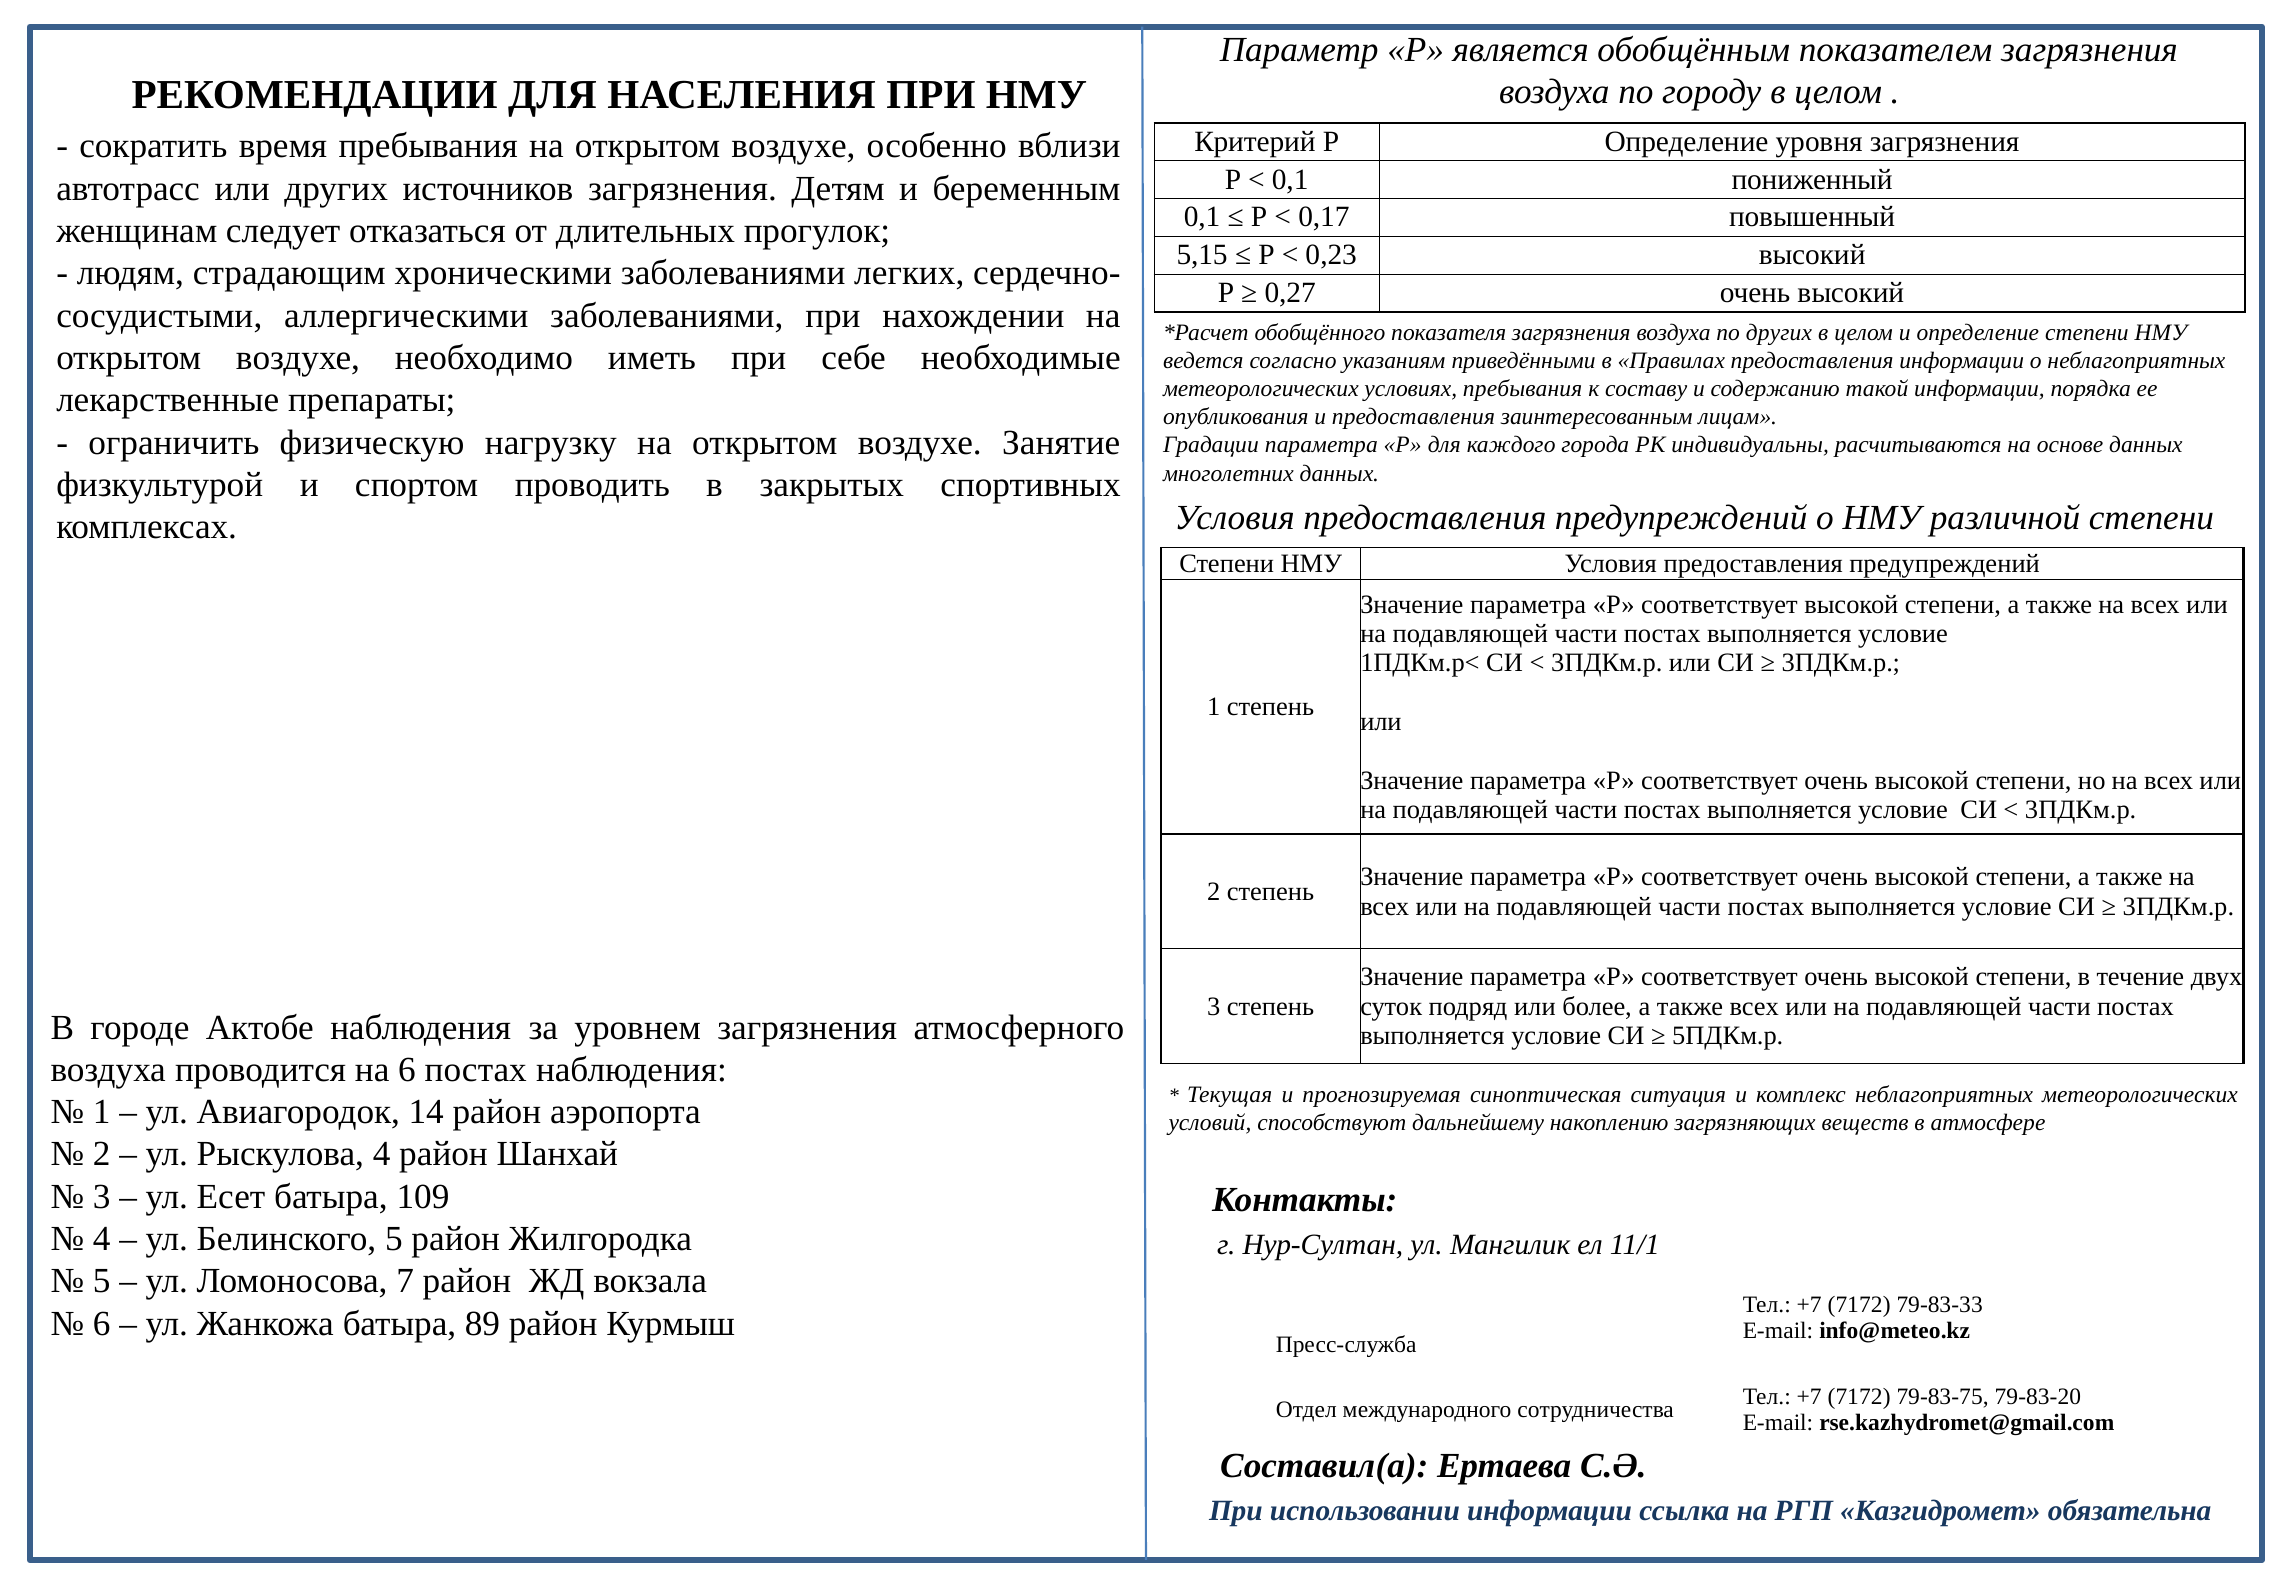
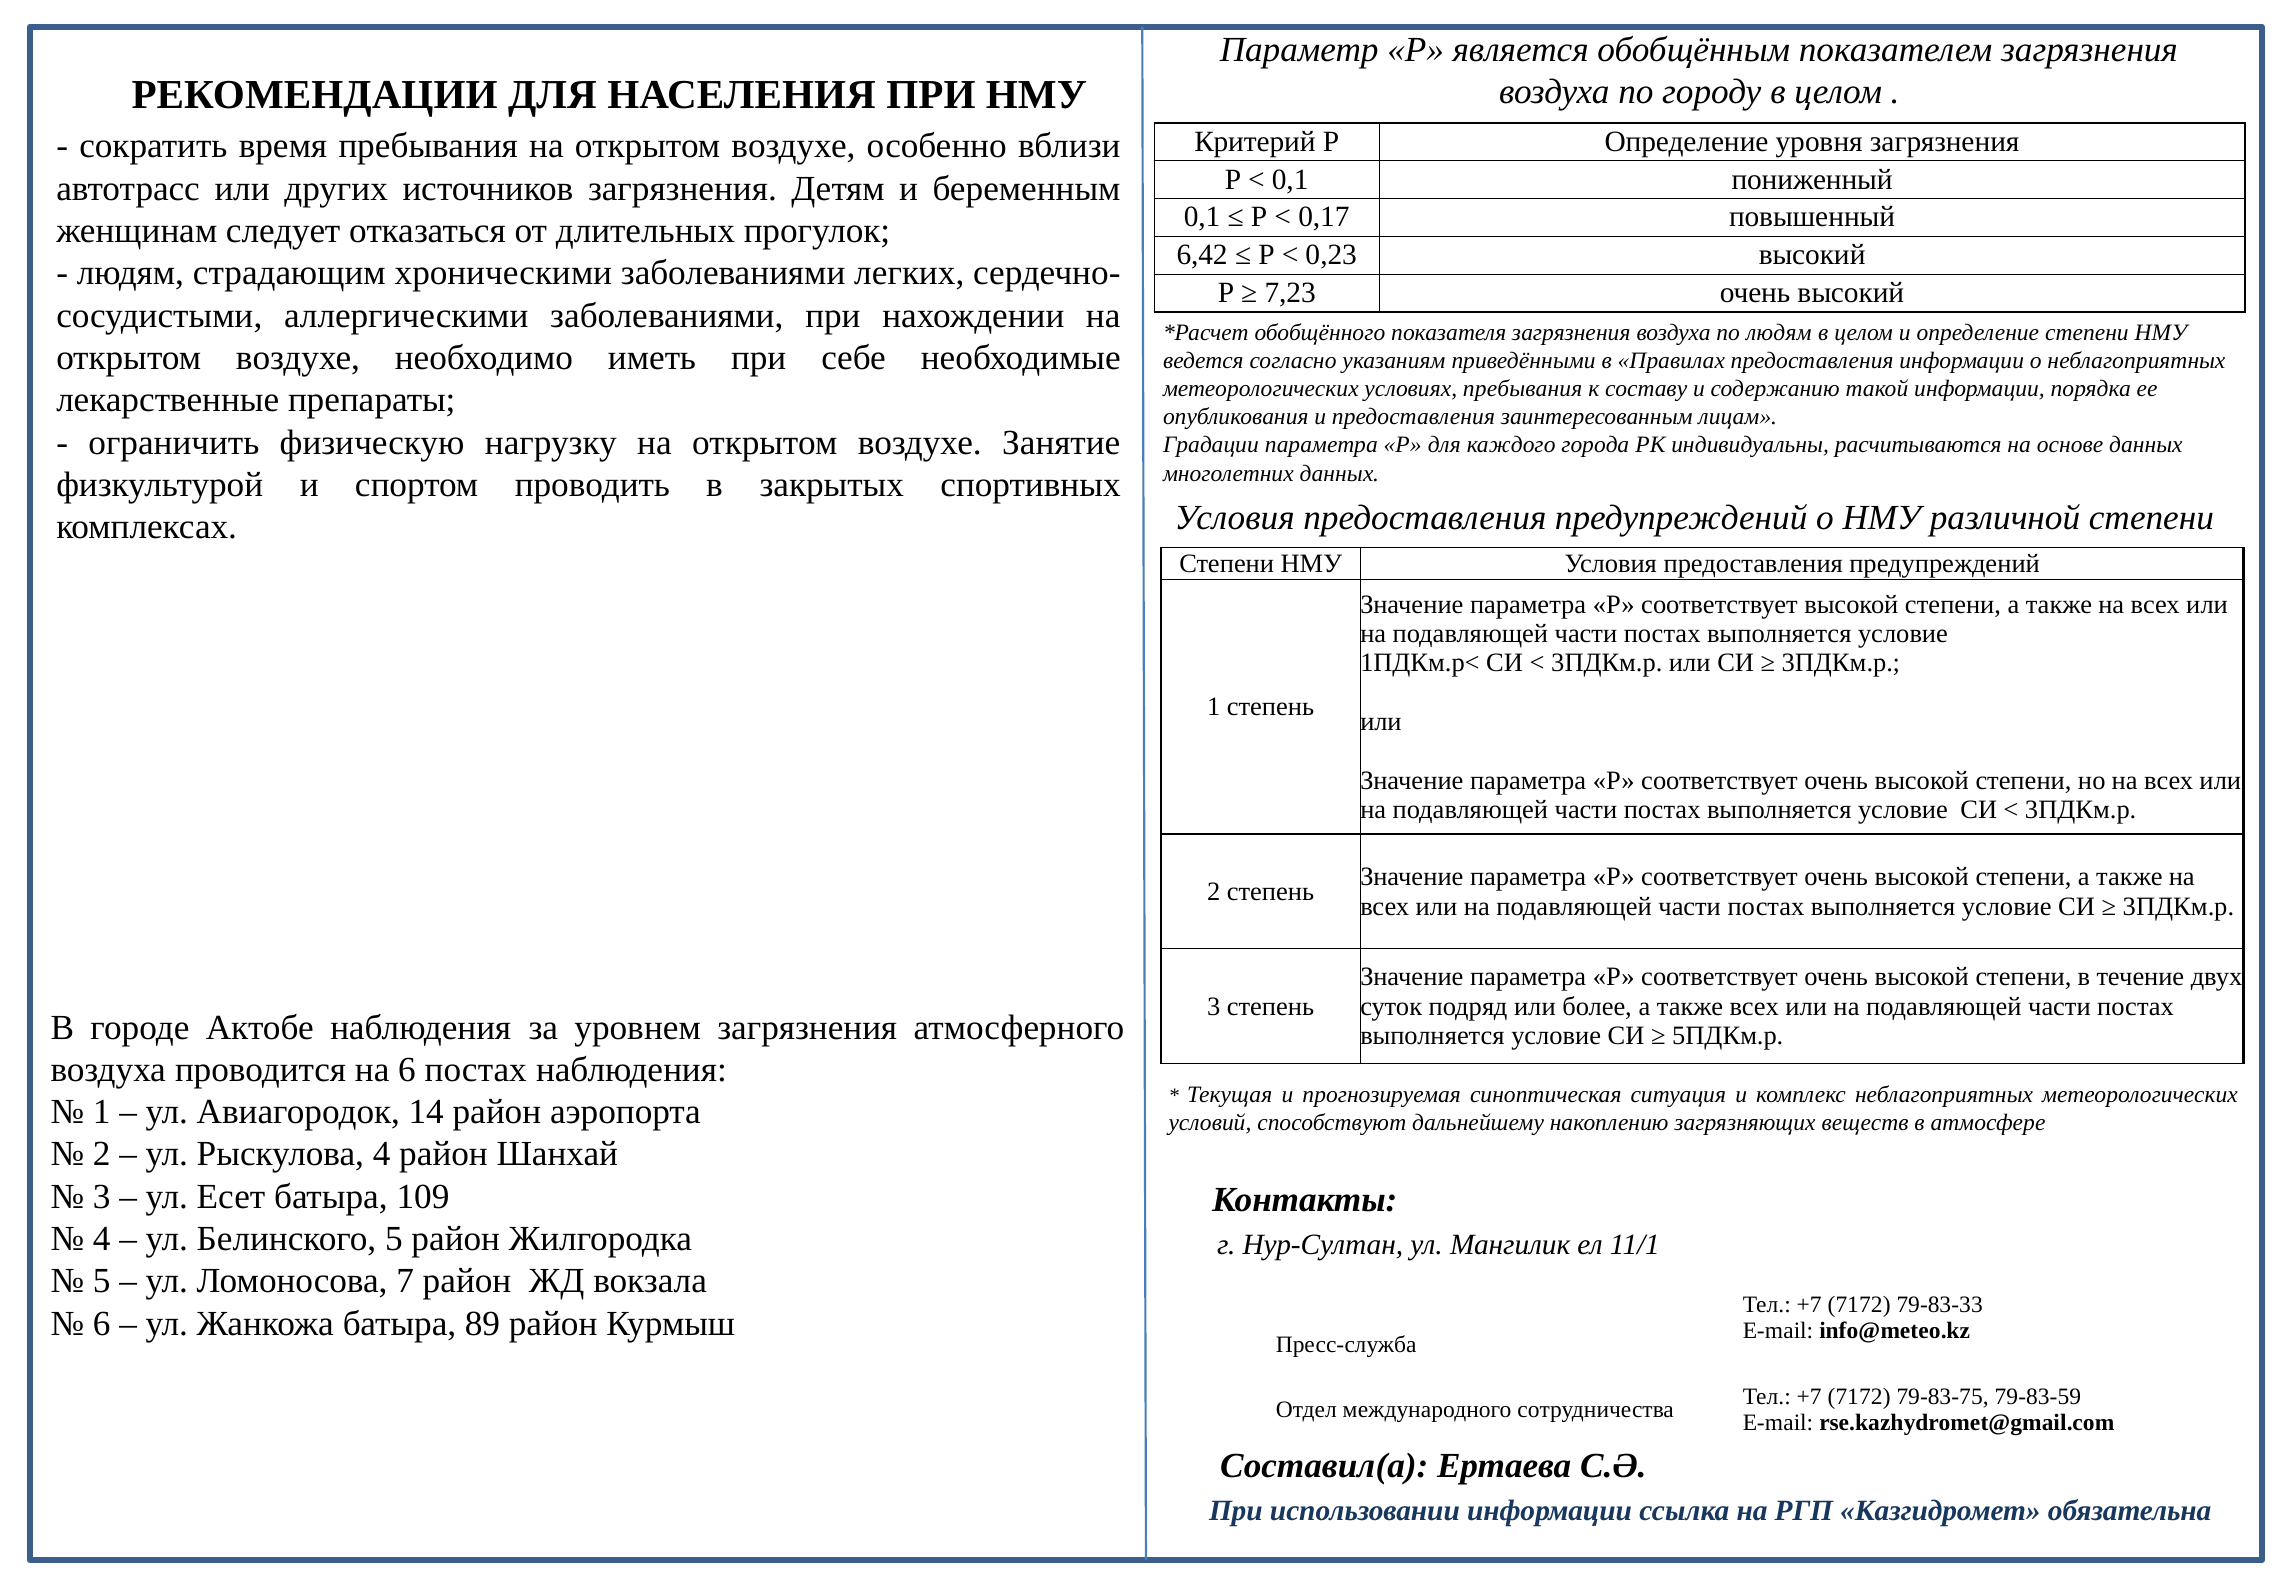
5,15: 5,15 -> 6,42 (1202, 255)
0,27: 0,27 -> 7,23 (1290, 293)
по других: других -> людям (1779, 333)
79-83-20: 79-83-20 -> 79-83-59 (2038, 1397)
